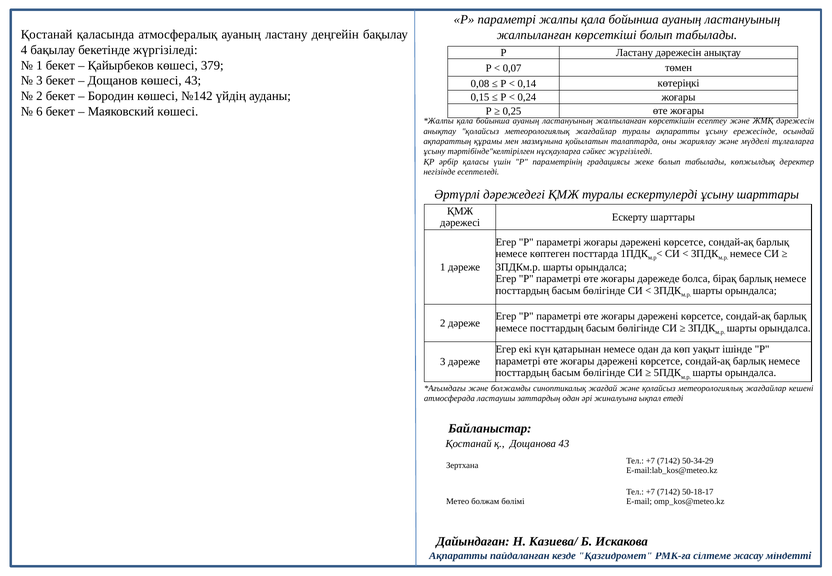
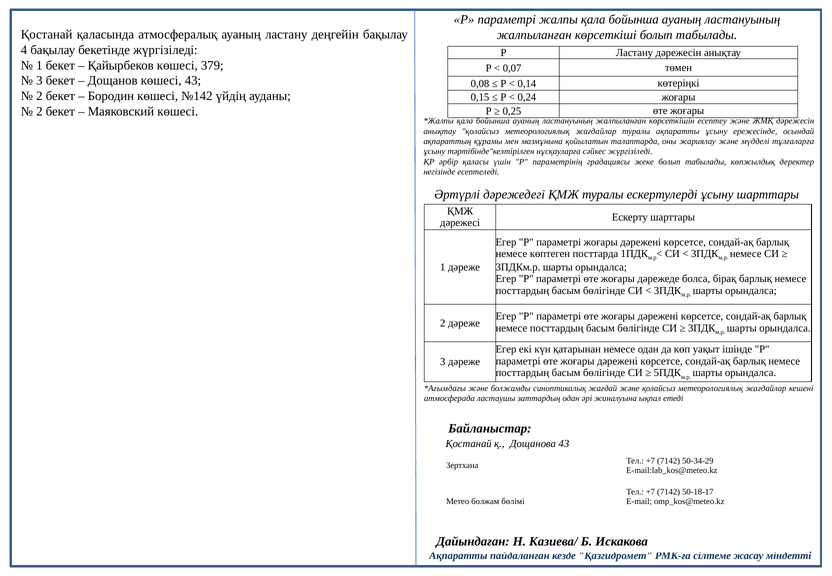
6: 6 -> 2 (39, 111)
